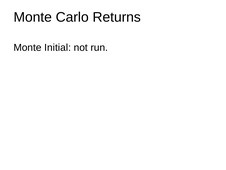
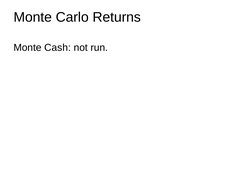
Initial: Initial -> Cash (58, 47)
